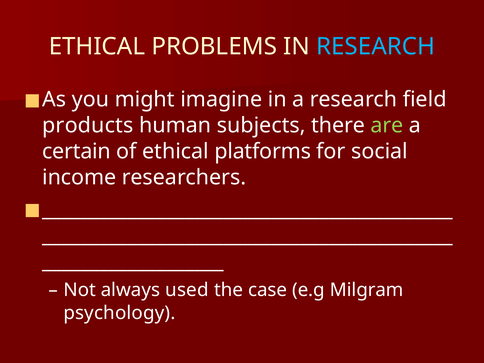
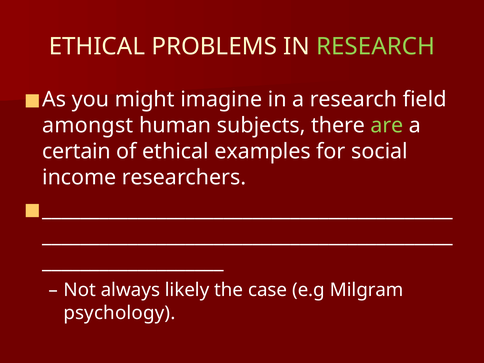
RESEARCH colour: light blue -> light green (376, 47)
products: products -> amongst (88, 125)
platforms: platforms -> examples (263, 151)
used: used -> likely (187, 290)
